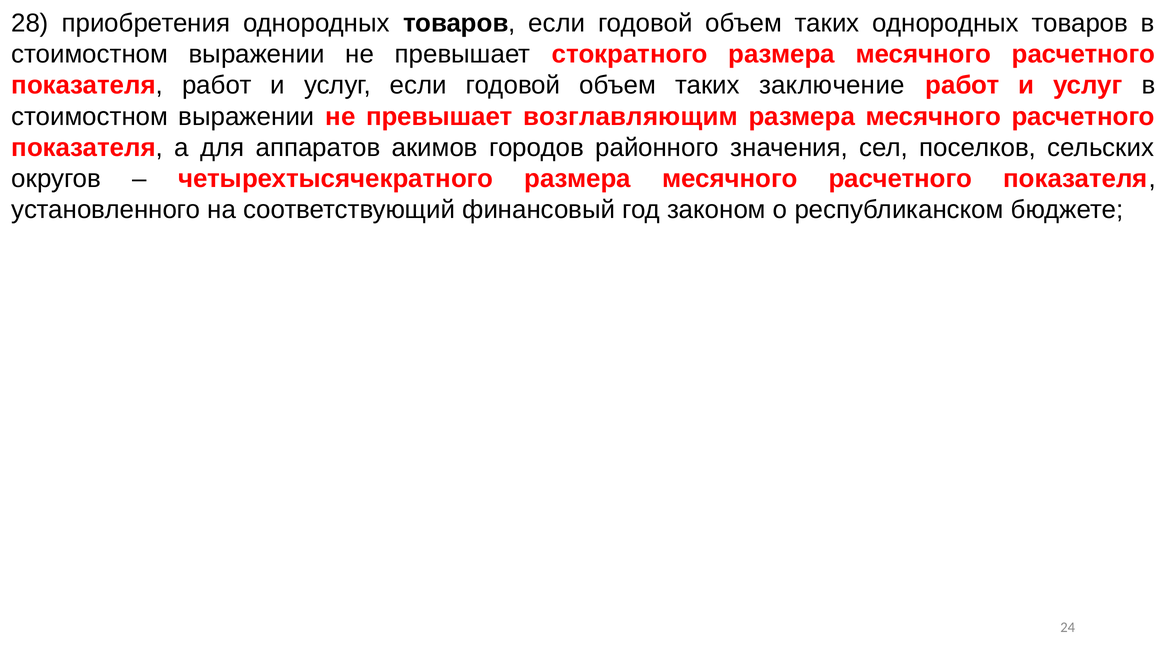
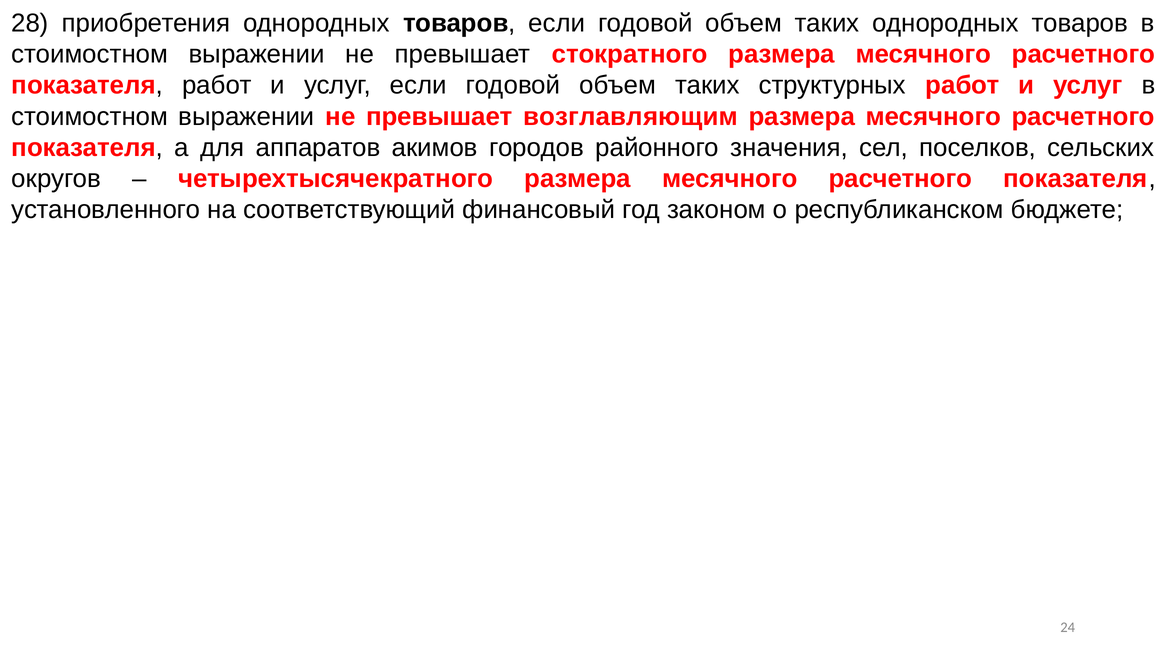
заключение: заключение -> структурных (832, 85)
